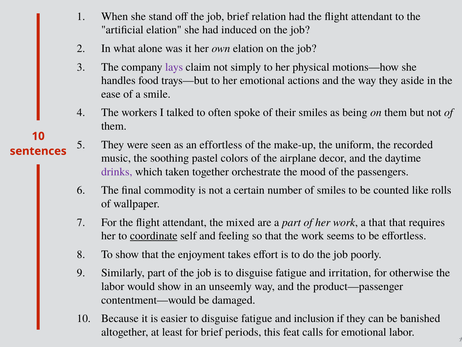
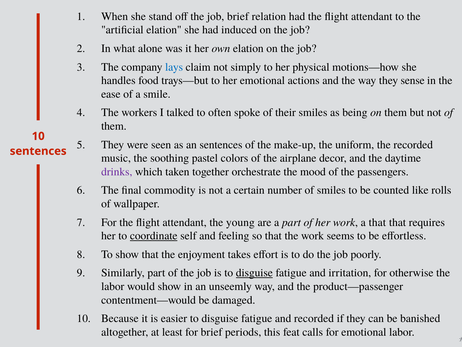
lays colour: purple -> blue (174, 67)
aside: aside -> sense (413, 80)
an effortless: effortless -> sentences (221, 144)
mixed: mixed -> young (240, 222)
disguise underline: none -> present (254, 273)
and inclusion: inclusion -> recorded (314, 318)
